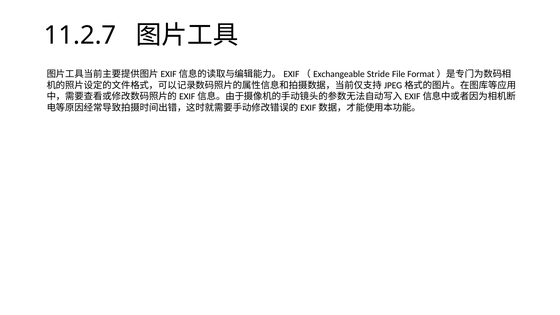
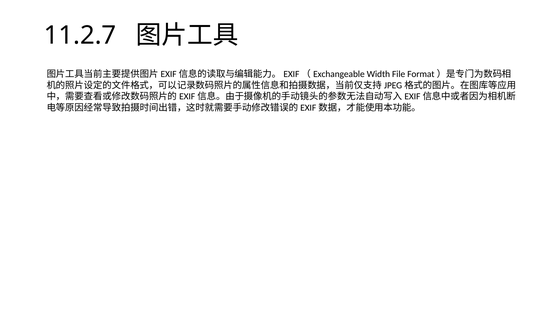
Stride: Stride -> Width (378, 74)
